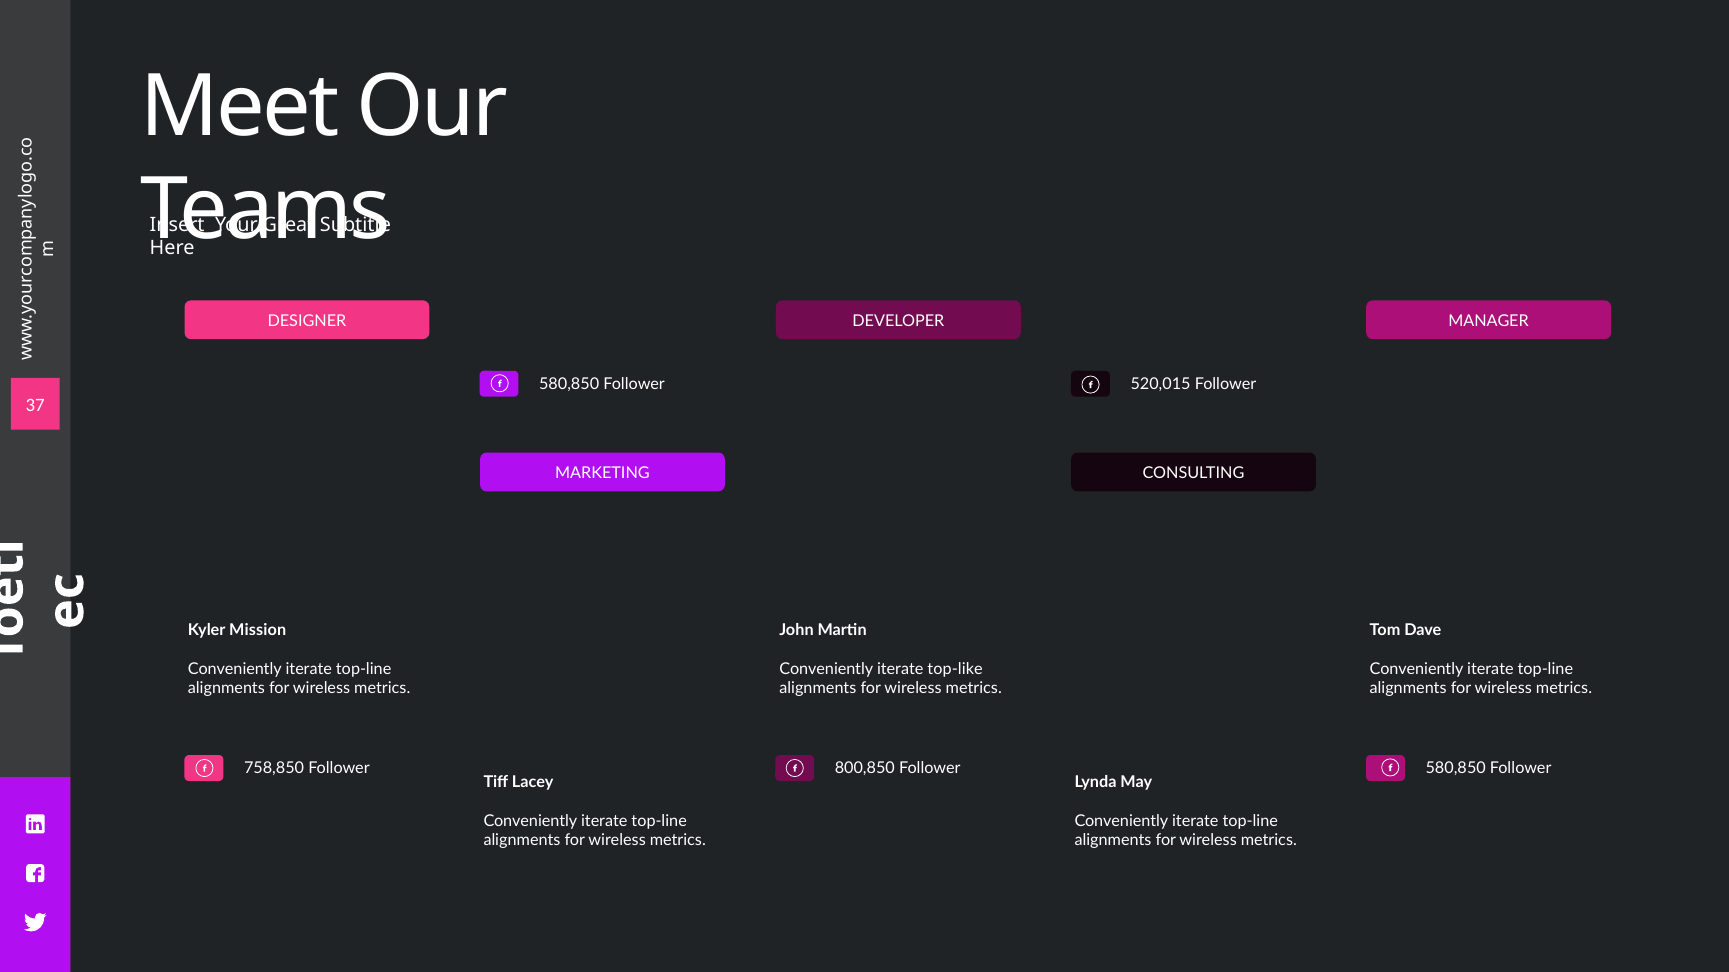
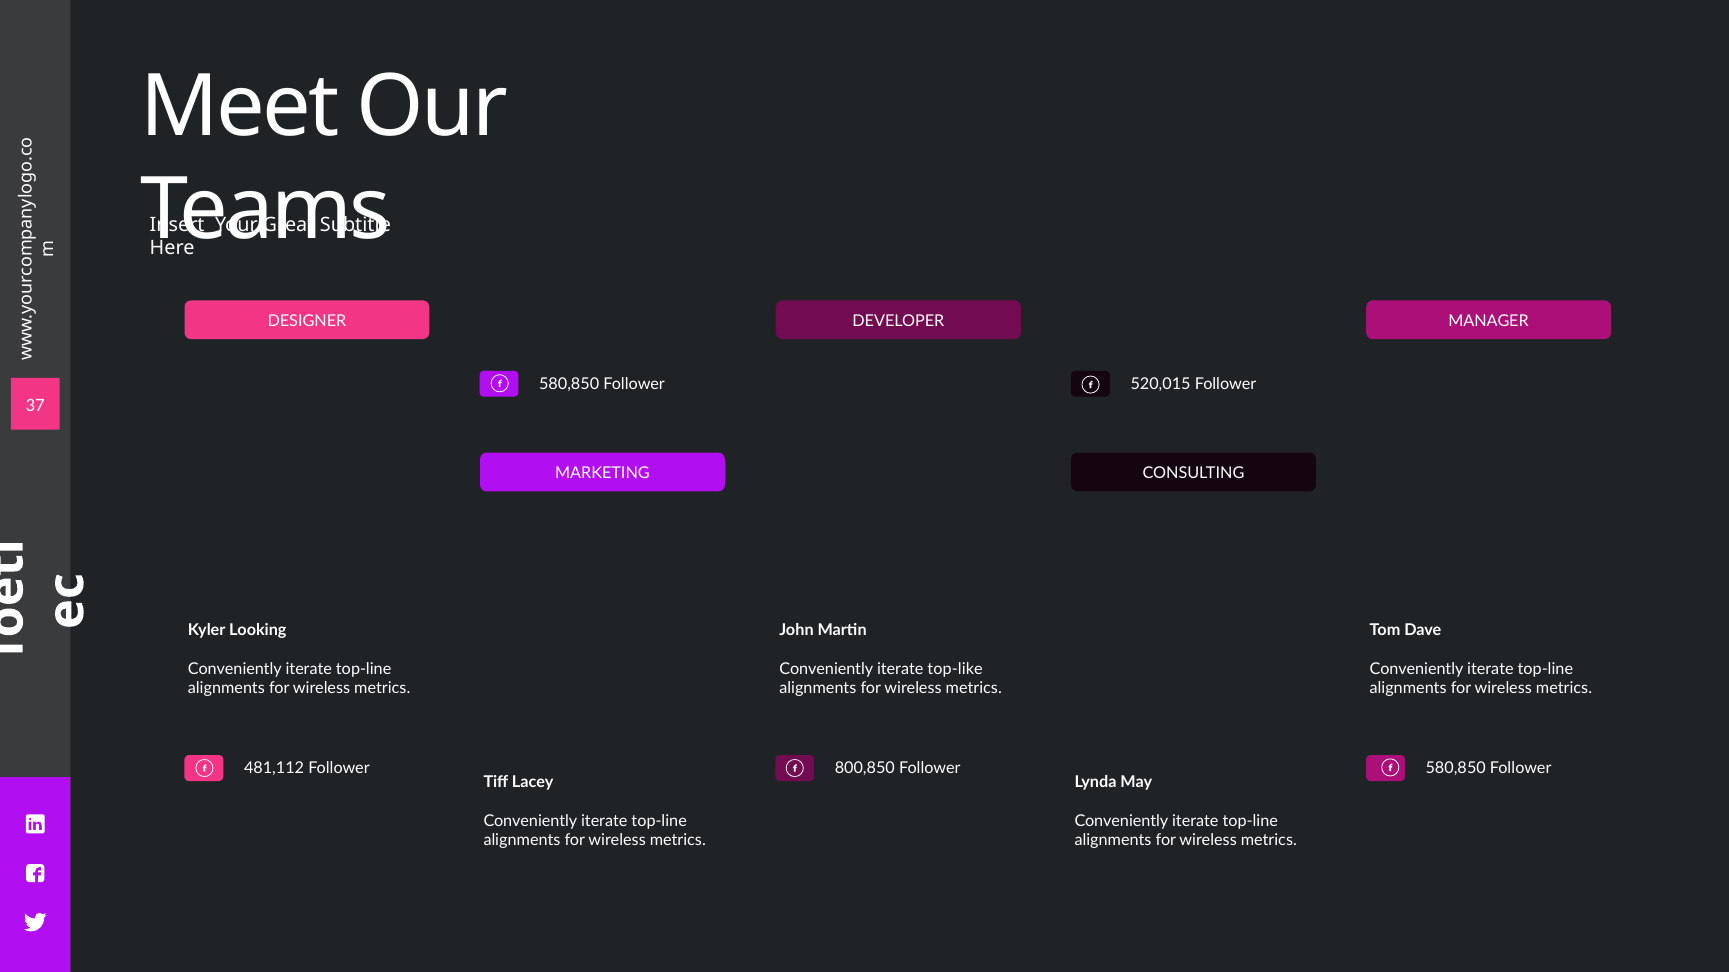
Mission: Mission -> Looking (258, 630)
758,850: 758,850 -> 481,112 (274, 769)
